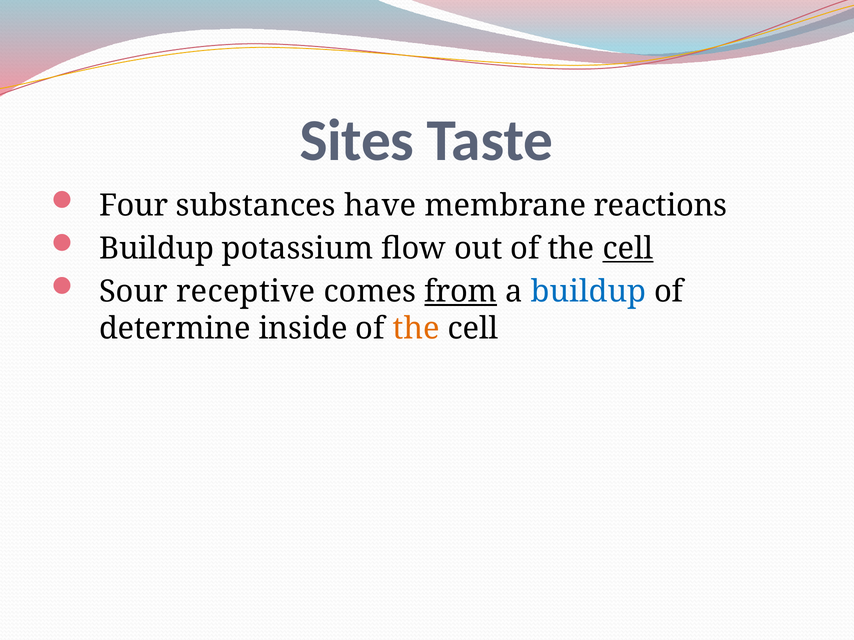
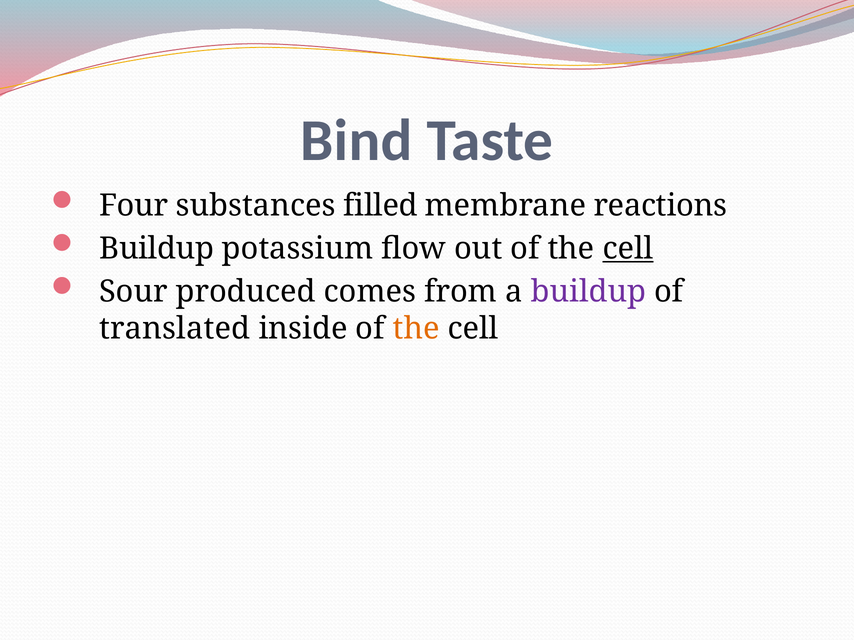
Sites: Sites -> Bind (357, 141)
have: have -> filled (381, 206)
receptive: receptive -> produced (246, 292)
from underline: present -> none (461, 292)
buildup colour: blue -> purple (588, 292)
determine: determine -> translated (175, 329)
